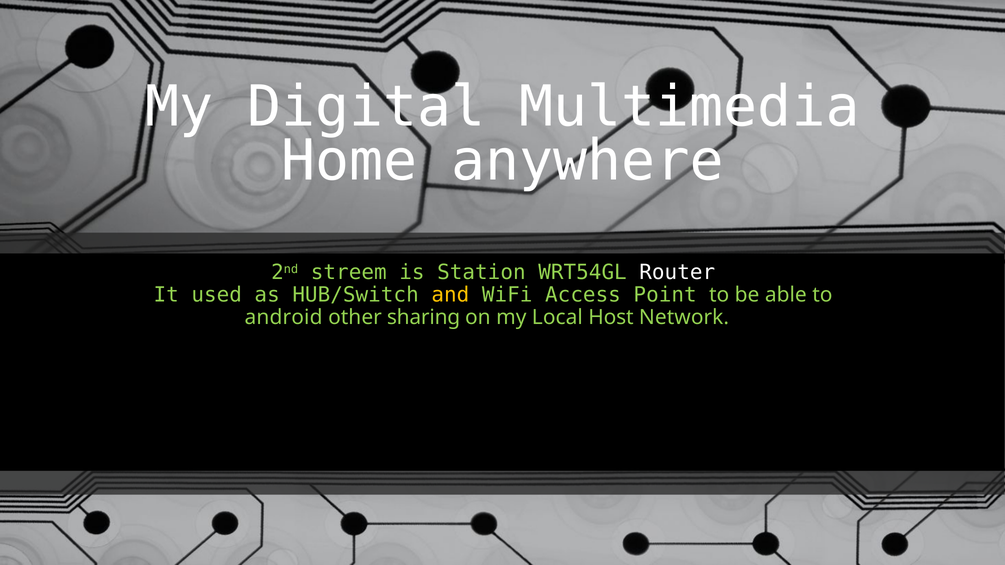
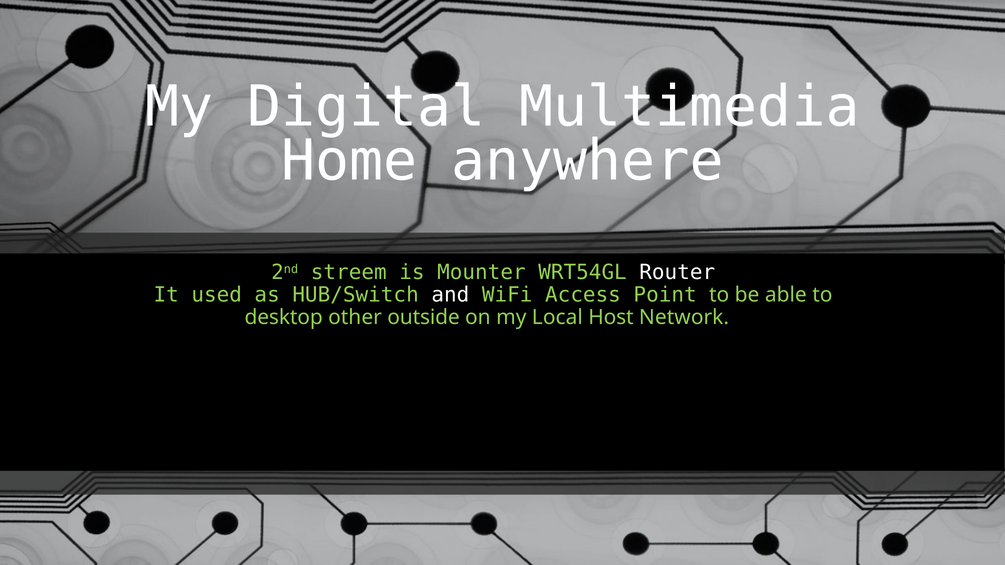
Station: Station -> Mounter (481, 272)
and colour: yellow -> white (450, 295)
android: android -> desktop (284, 318)
sharing: sharing -> outside (424, 318)
